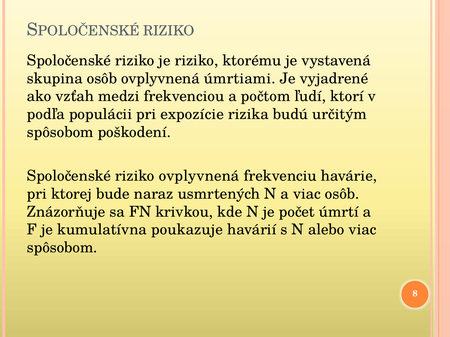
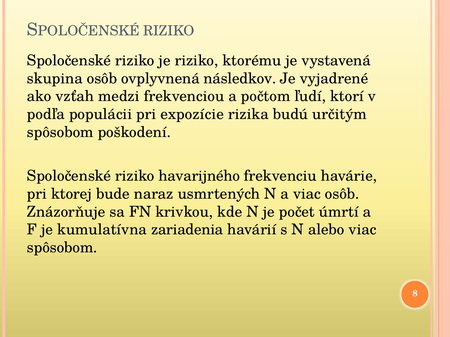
úmrtiami: úmrtiami -> následkov (240, 79)
riziko ovplyvnená: ovplyvnená -> havarijného (199, 176)
poukazuje: poukazuje -> zariadenia (187, 230)
